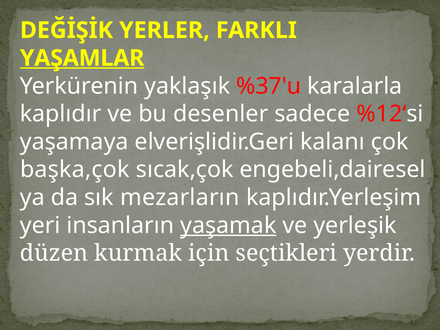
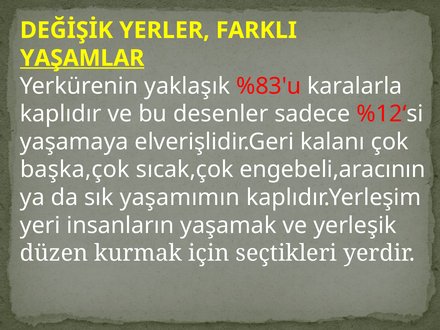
%37'u: %37'u -> %83'u (269, 86)
engebeli,dairesel: engebeli,dairesel -> engebeli,aracının (333, 170)
mezarların: mezarların -> yaşamımın (180, 198)
yaşamak underline: present -> none (228, 225)
